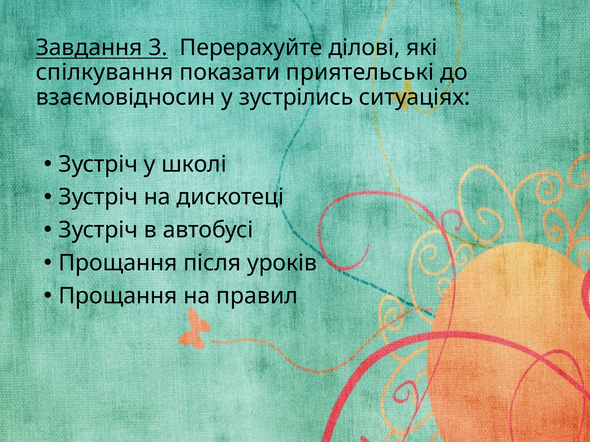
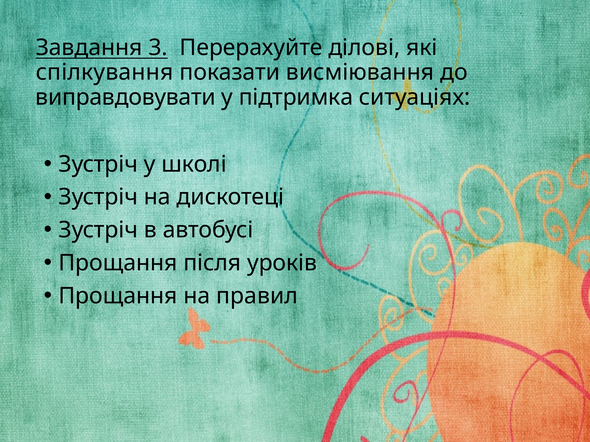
приятельські: приятельські -> висміювання (360, 72)
взаємовідносин: взаємовідносин -> виправдовувати (126, 97)
зустрілись: зустрілись -> підтримка (296, 97)
